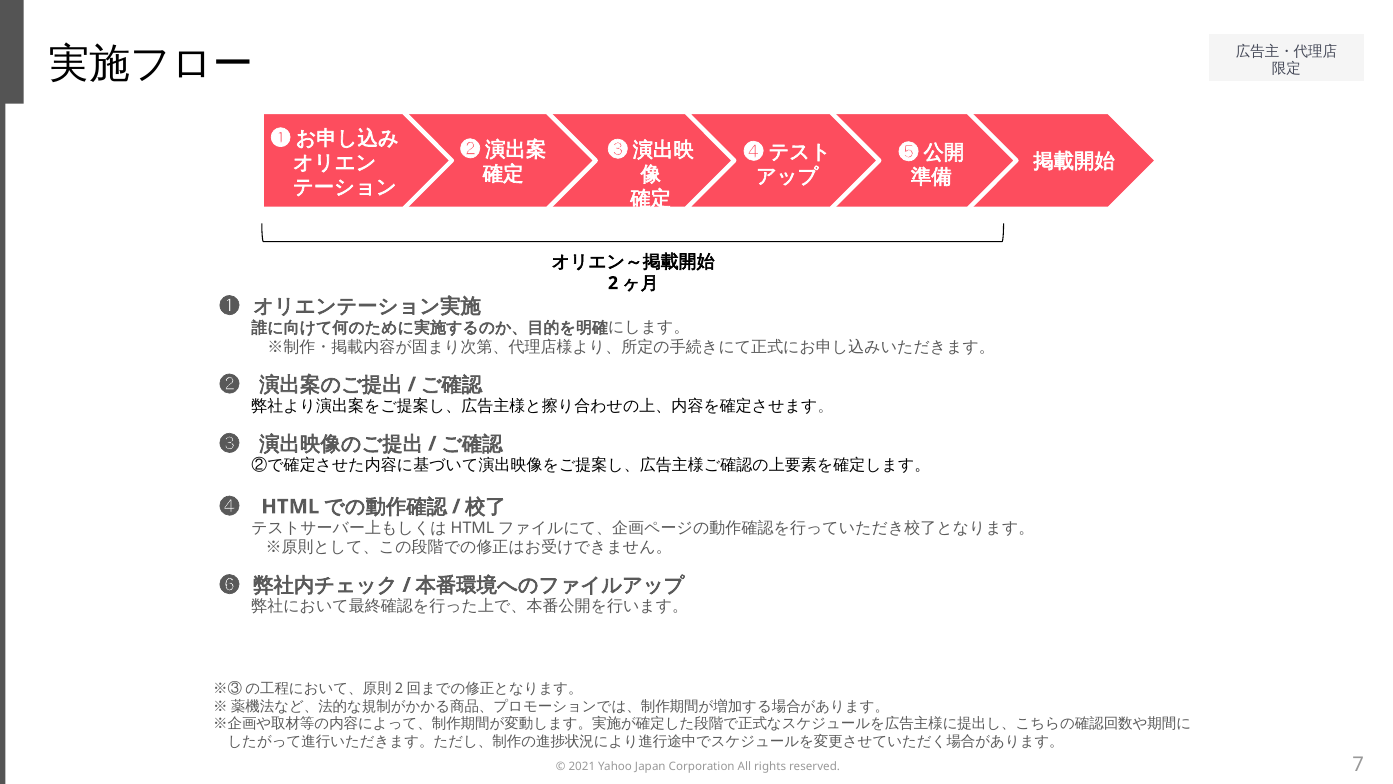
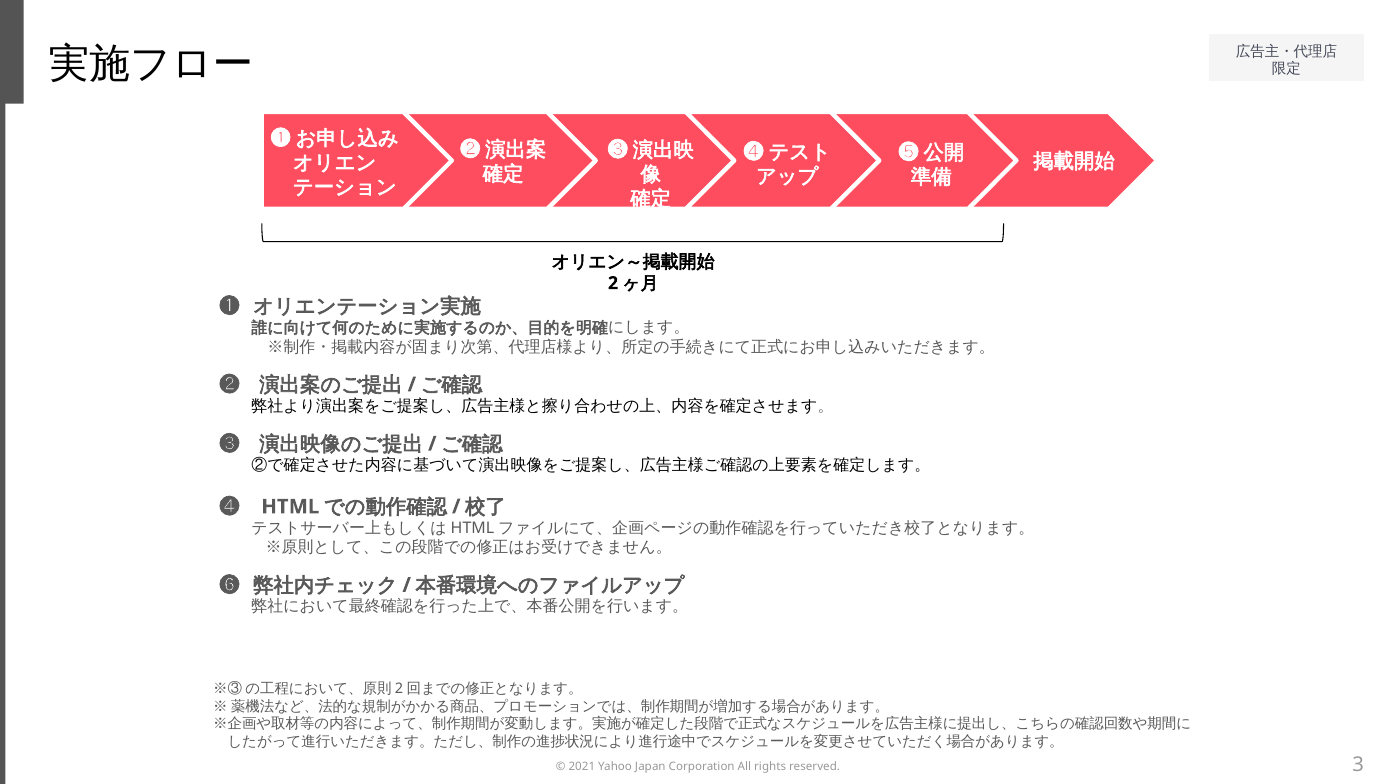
7: 7 -> 3 (1358, 764)
